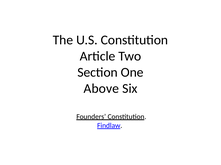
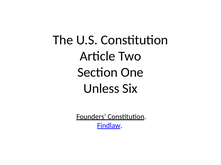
Above: Above -> Unless (101, 89)
